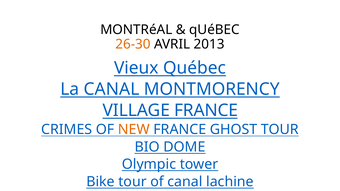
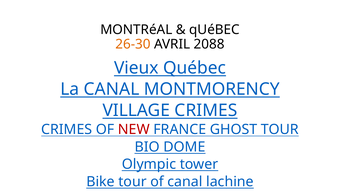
2013: 2013 -> 2088 (209, 44)
VILLAGE FRANCE: FRANCE -> CRIMES (206, 111)
NEW colour: orange -> red (134, 130)
